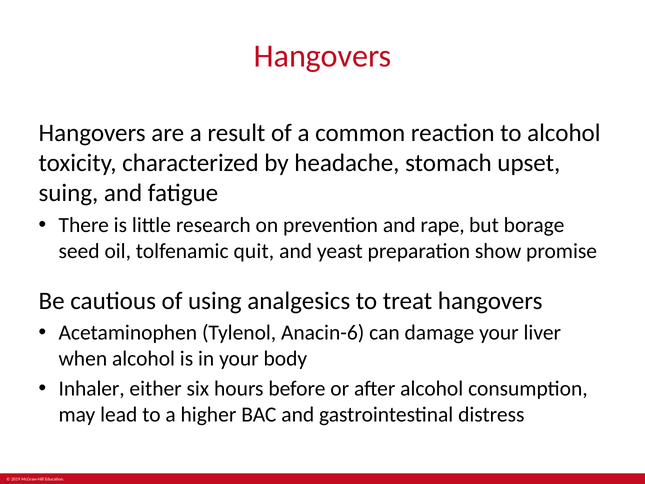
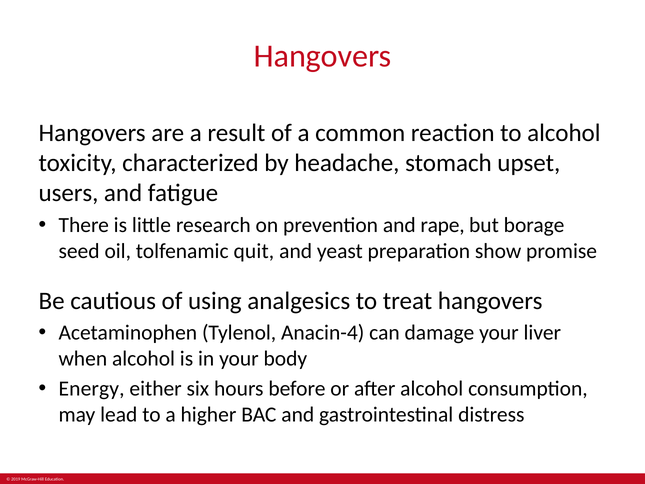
suing: suing -> users (68, 193)
Anacin-6: Anacin-6 -> Anacin-4 (323, 333)
Inhaler: Inhaler -> Energy (92, 389)
